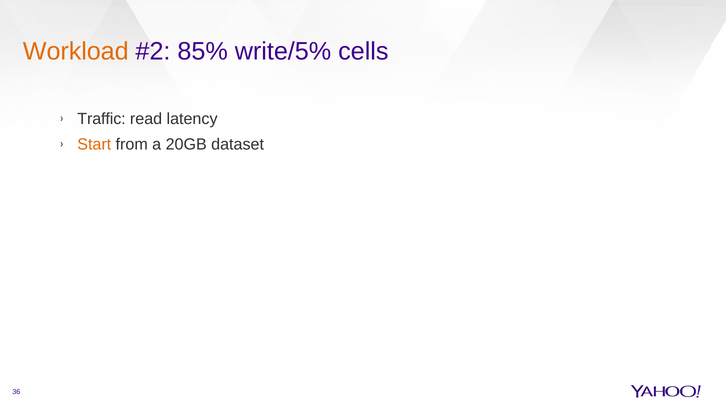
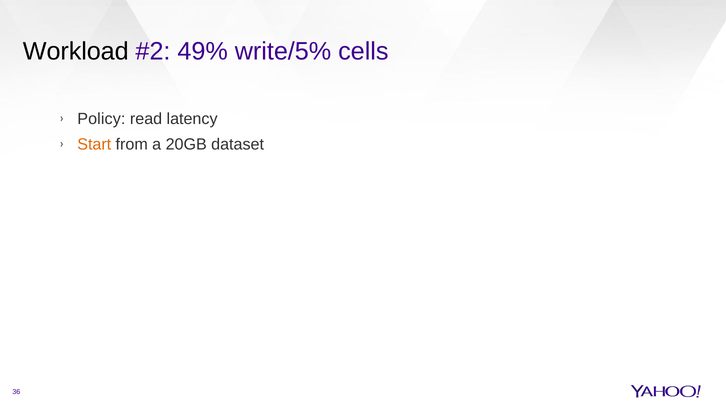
Workload colour: orange -> black (76, 52)
85%: 85% -> 49% (203, 52)
Traffic: Traffic -> Policy (101, 119)
